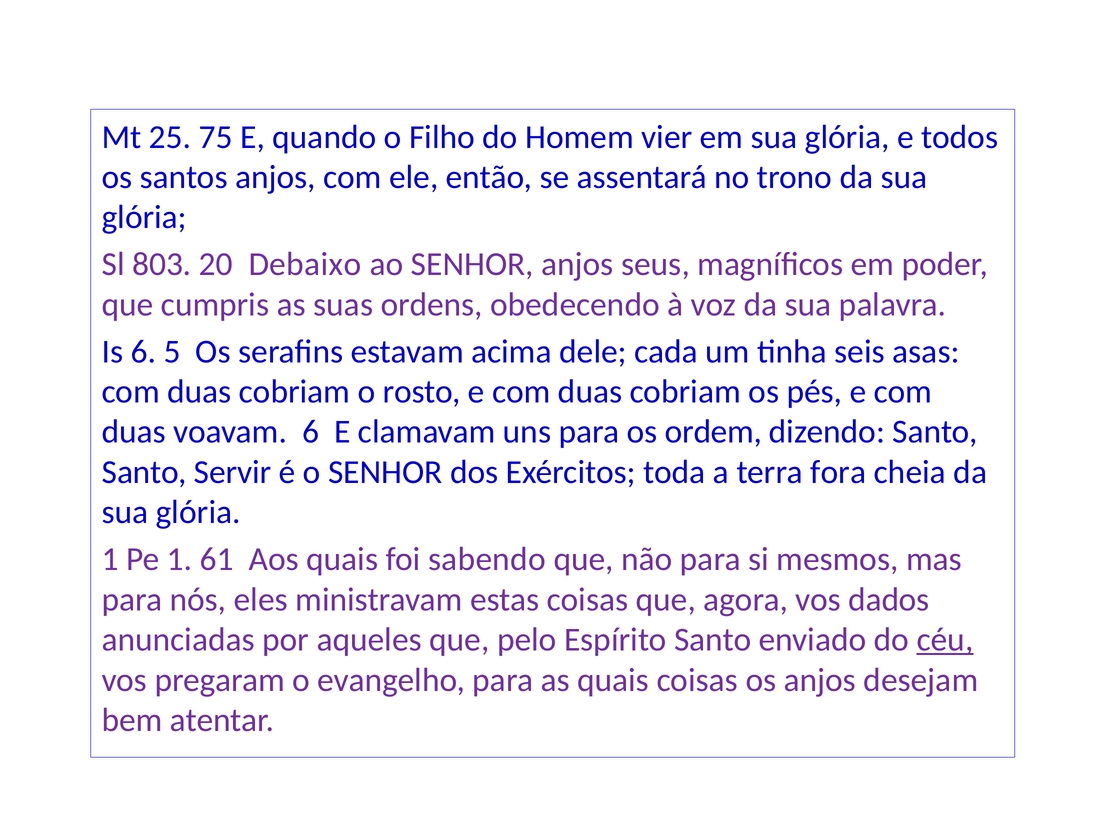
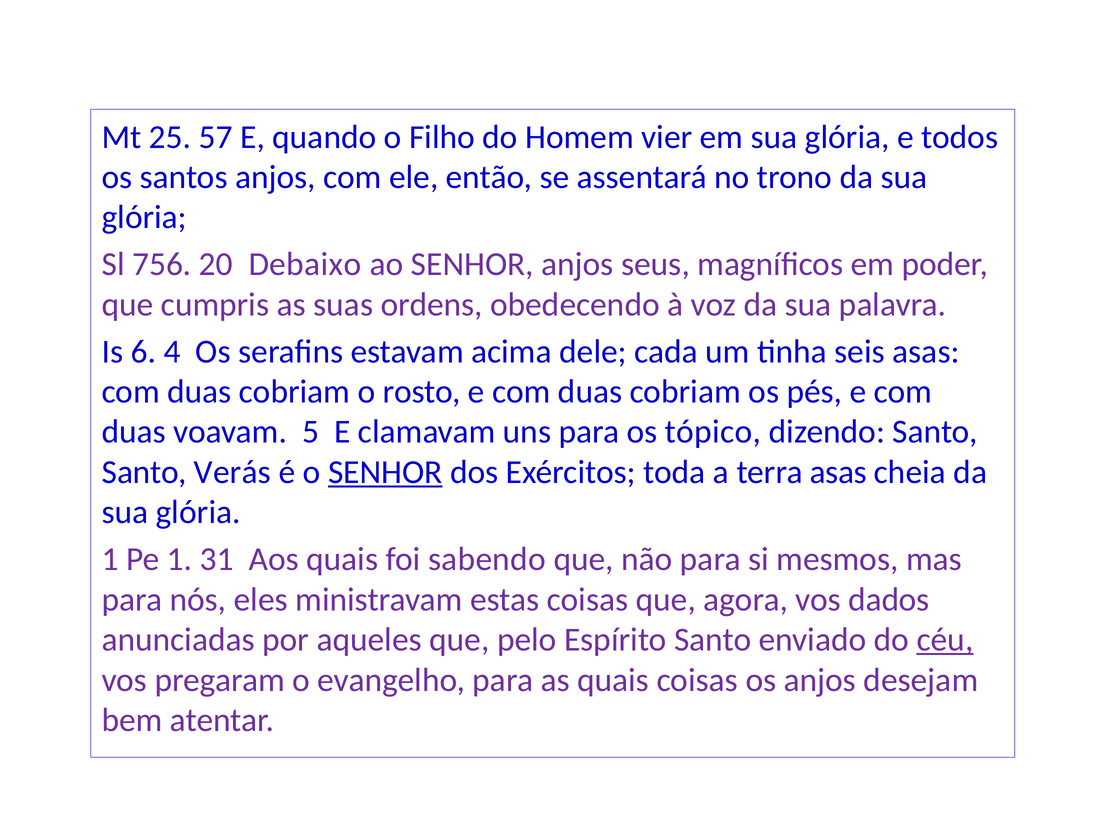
75: 75 -> 57 (216, 137)
803: 803 -> 756 (162, 264)
5: 5 -> 4 (172, 351)
voavam 6: 6 -> 5 (311, 432)
ordem: ordem -> tópico (713, 432)
Servir: Servir -> Verás (232, 472)
SENHOR underline: none -> present (385, 472)
terra fora: fora -> asas (838, 472)
61: 61 -> 31 (217, 559)
